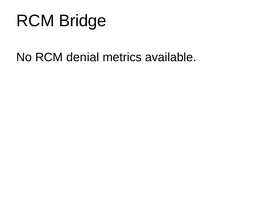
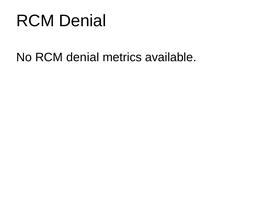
Bridge: Bridge -> Denial (83, 21)
